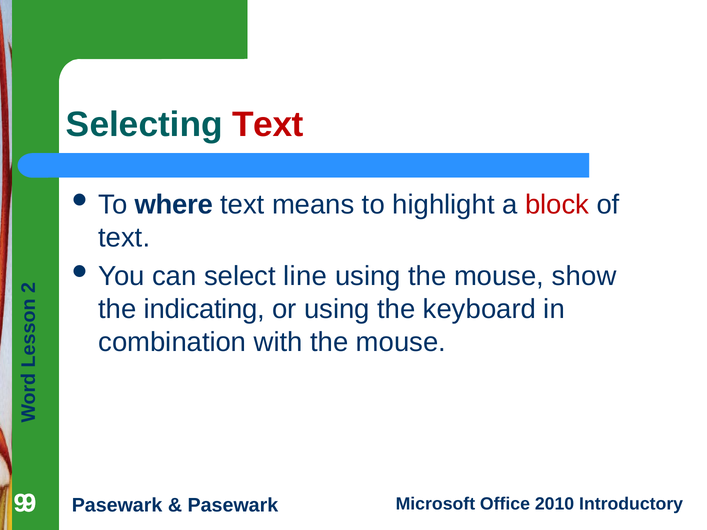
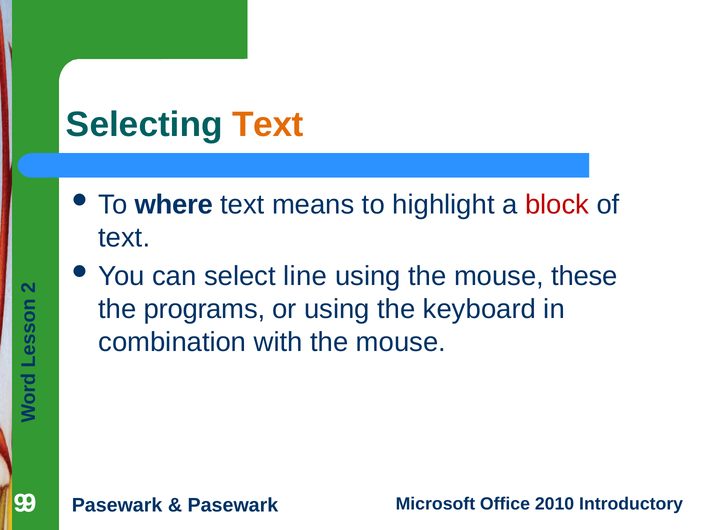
Text colour: red -> orange (268, 124)
show: show -> these (585, 276)
indicating: indicating -> programs (204, 309)
